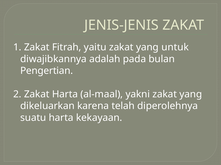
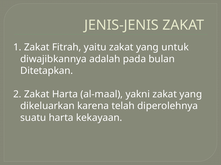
Pengertian: Pengertian -> Ditetapkan (47, 71)
